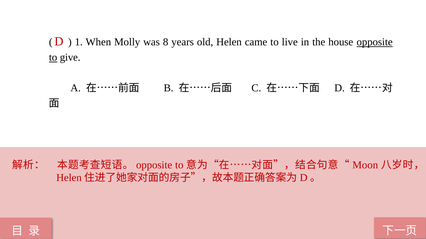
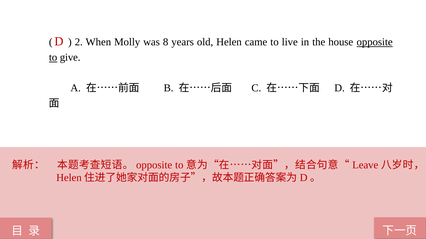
1: 1 -> 2 (79, 42)
Moon: Moon -> Leave (365, 165)
